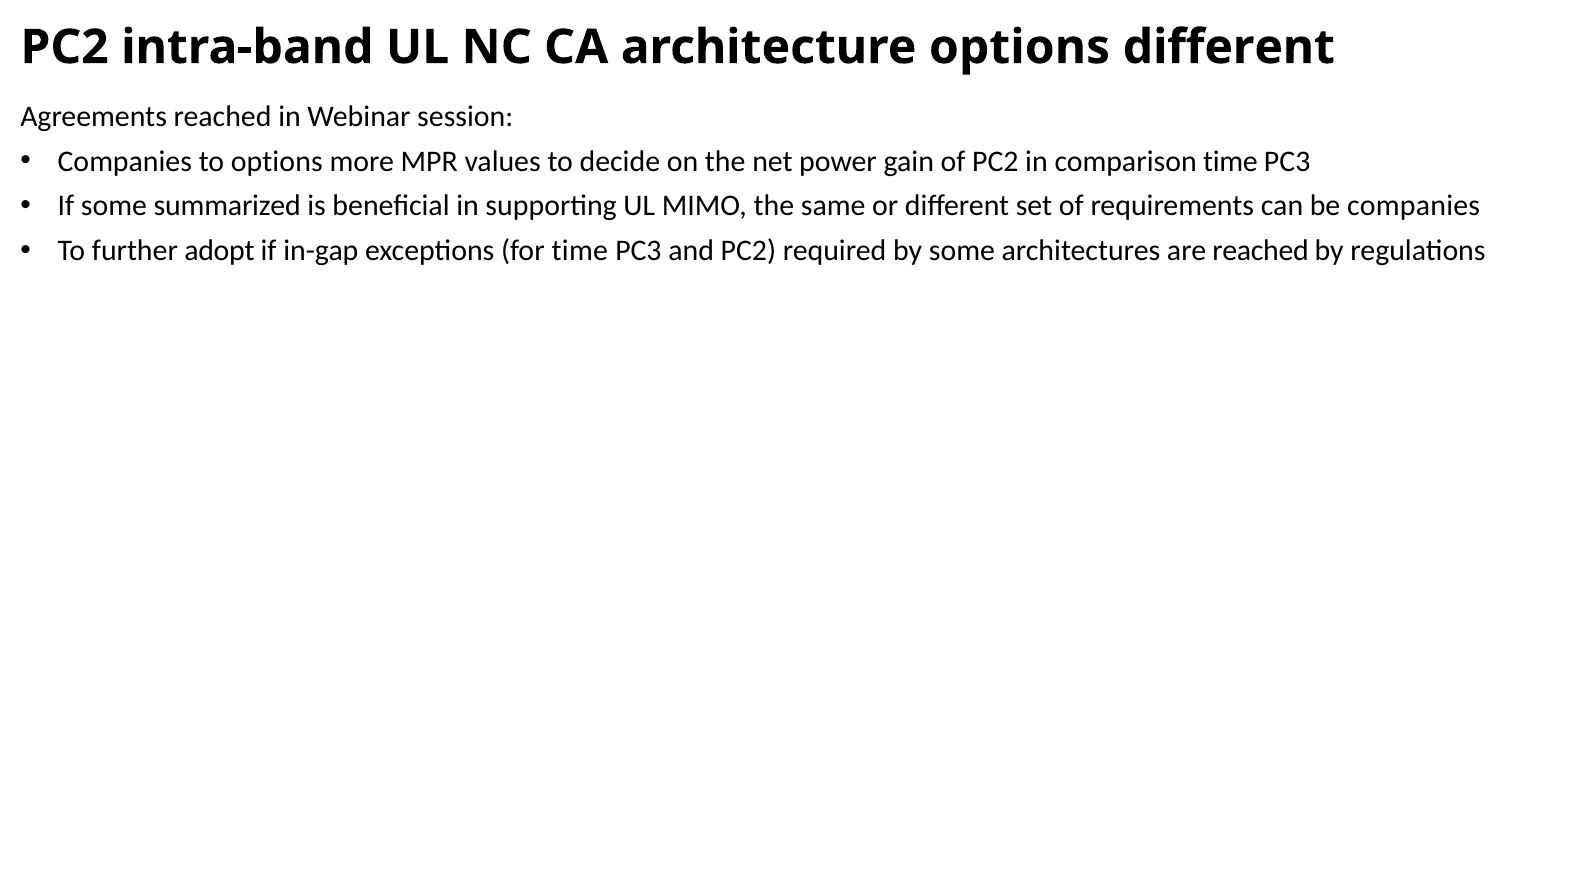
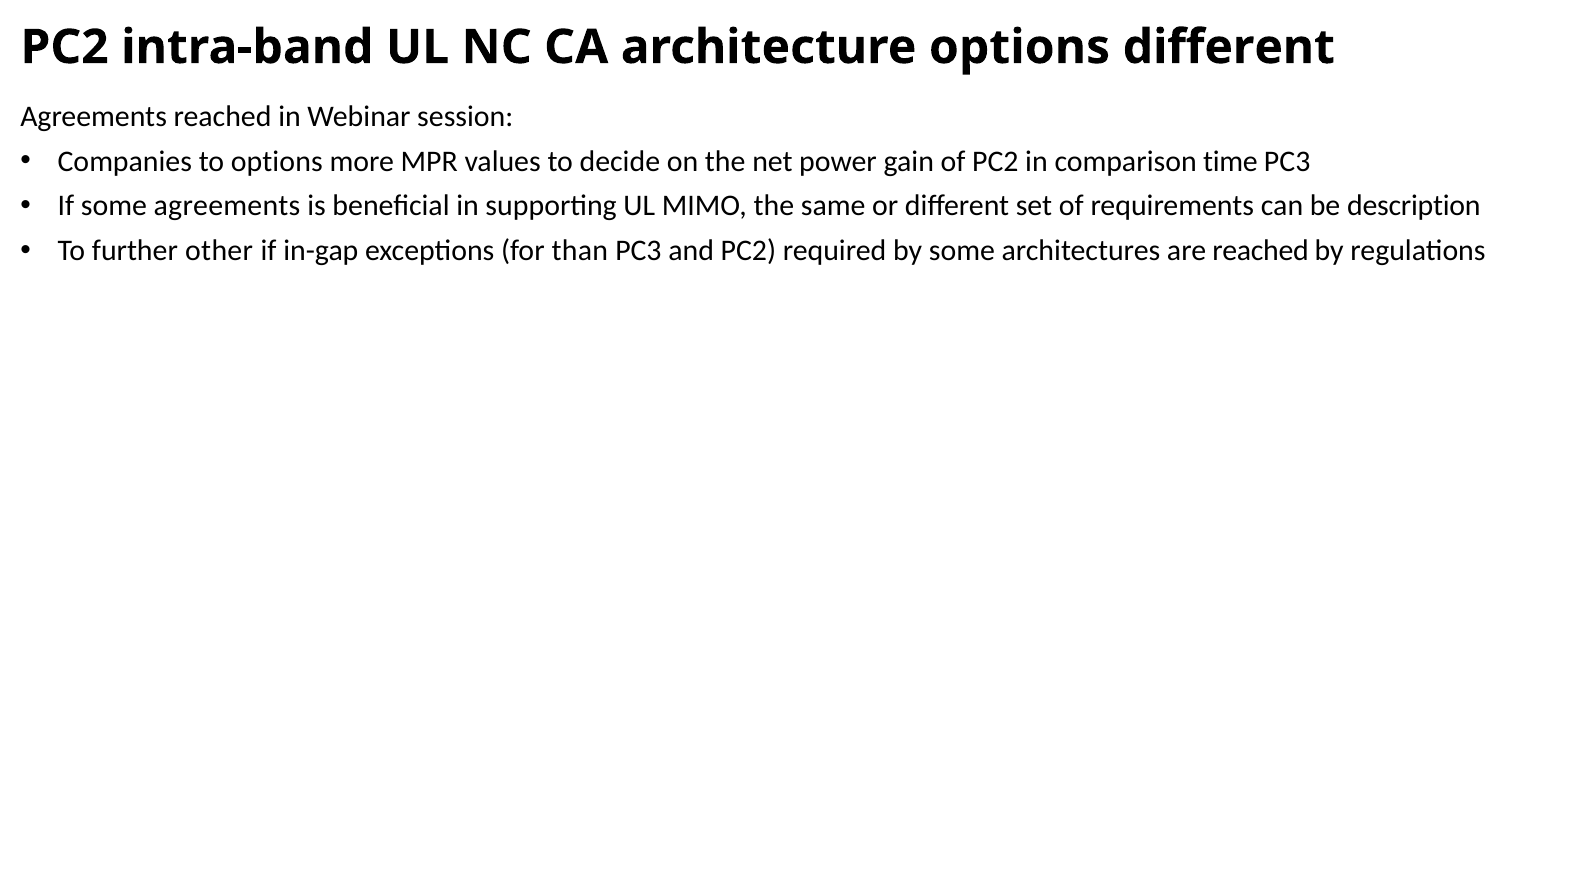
some summarized: summarized -> agreements (227, 206)
be companies: companies -> description (1414, 206)
adopt: adopt -> other (219, 251)
for time: time -> than (580, 251)
